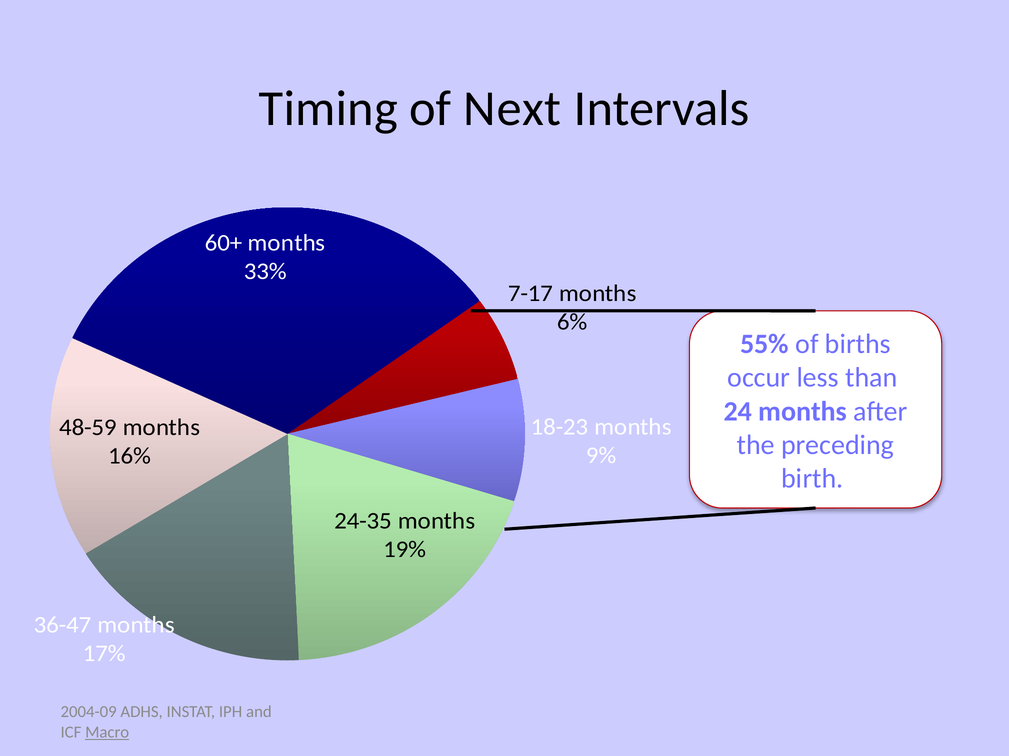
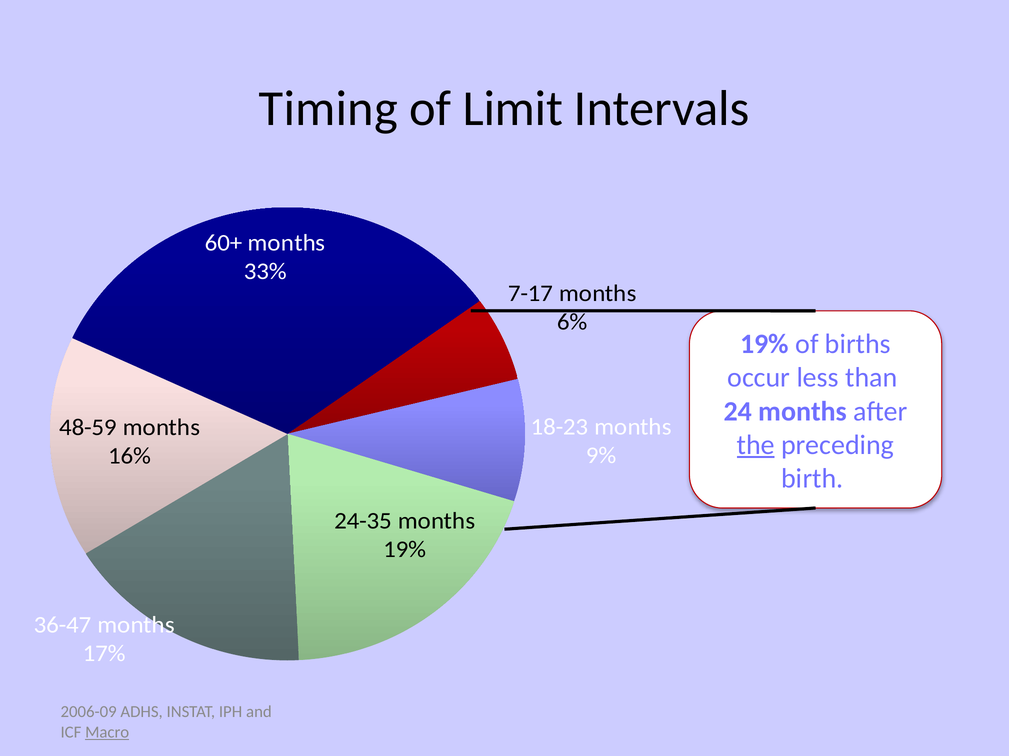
Next: Next -> Limit (513, 109)
55%: 55% -> 19% (764, 344)
the underline: none -> present (756, 445)
2004-09: 2004-09 -> 2006-09 (89, 713)
